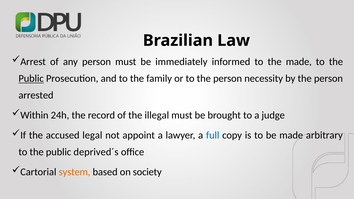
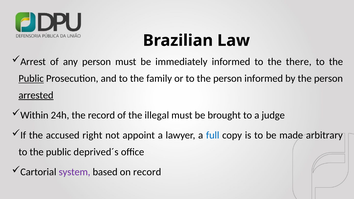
the made: made -> there (299, 62)
person necessity: necessity -> informed (264, 79)
arrested underline: none -> present (36, 95)
legal: legal -> right (92, 135)
system colour: orange -> purple (75, 172)
on society: society -> record (147, 172)
